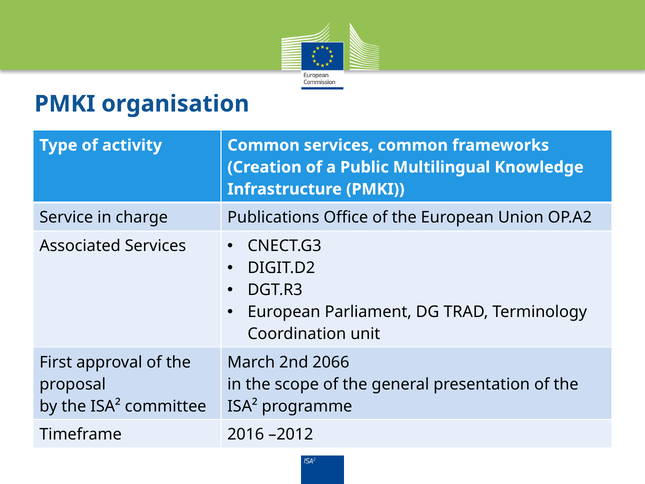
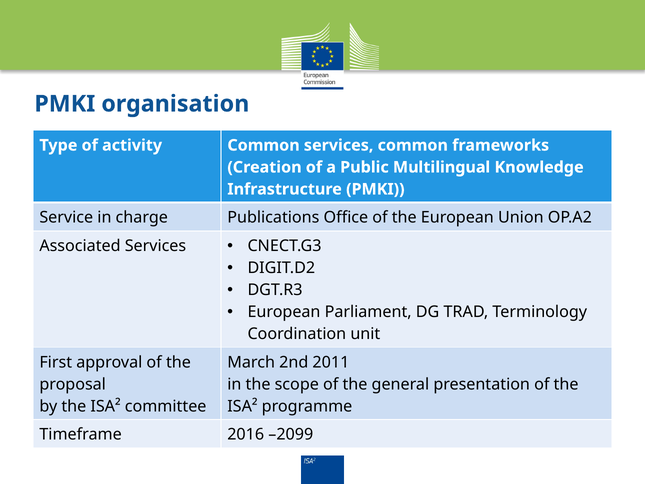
2066: 2066 -> 2011 (331, 362)
–2012: –2012 -> –2099 (291, 434)
